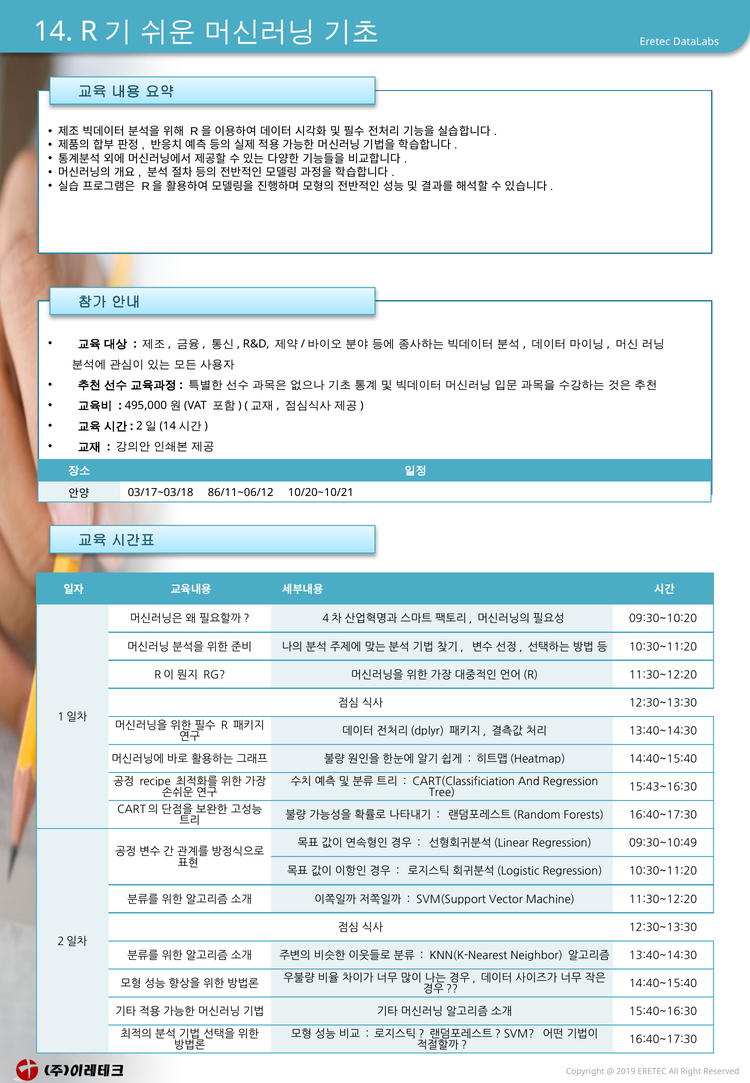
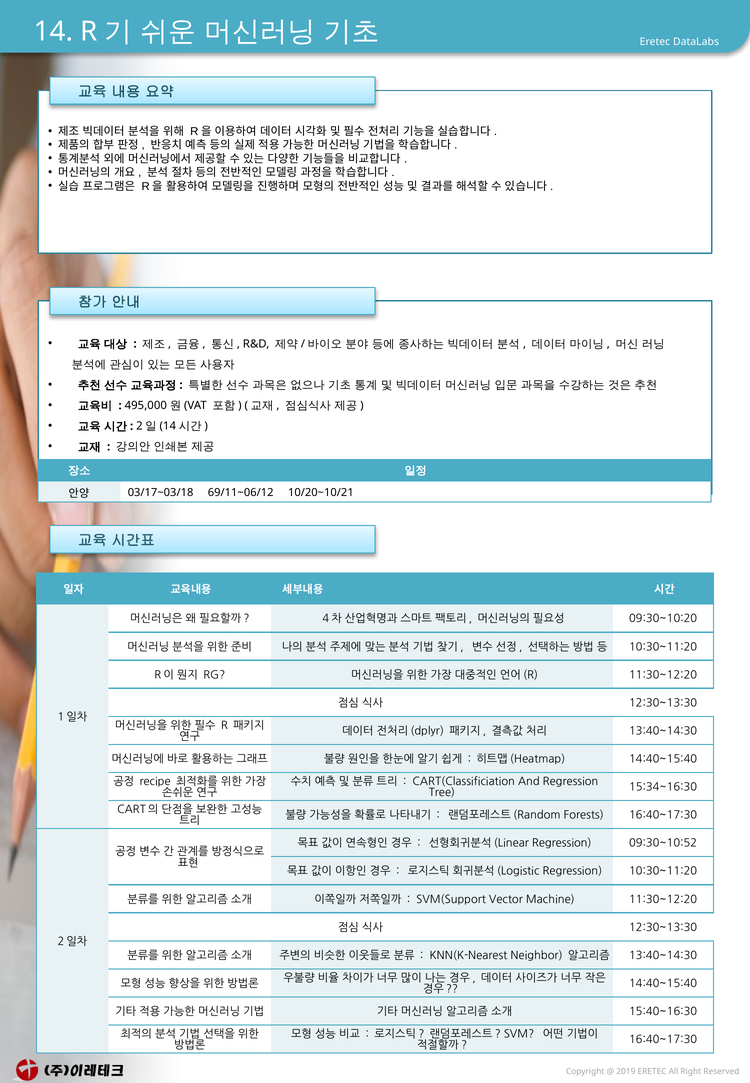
86/11~06/12: 86/11~06/12 -> 69/11~06/12 (241, 493)
15:43~16:30: 15:43~16:30 -> 15:34~16:30 (663, 787)
09:30~10:49: 09:30~10:49 -> 09:30~10:52 (663, 844)
